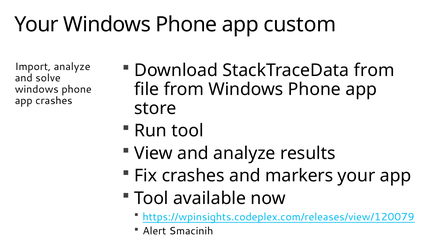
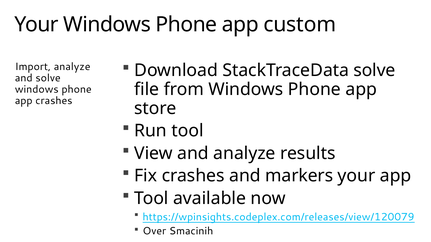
StackTraceData from: from -> solve (374, 70)
Alert: Alert -> Over (154, 231)
